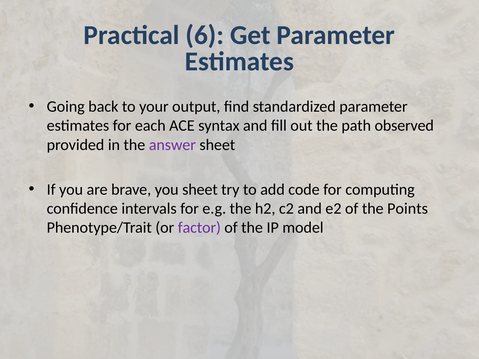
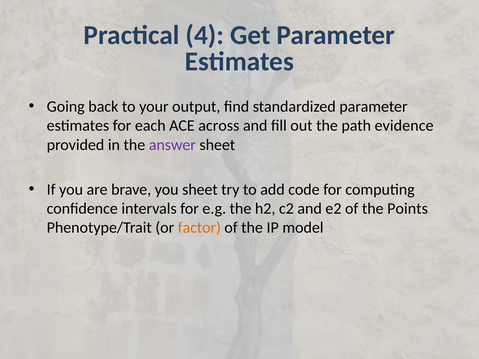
6: 6 -> 4 (205, 35)
syntax: syntax -> across (219, 126)
observed: observed -> evidence (404, 126)
factor colour: purple -> orange (199, 228)
